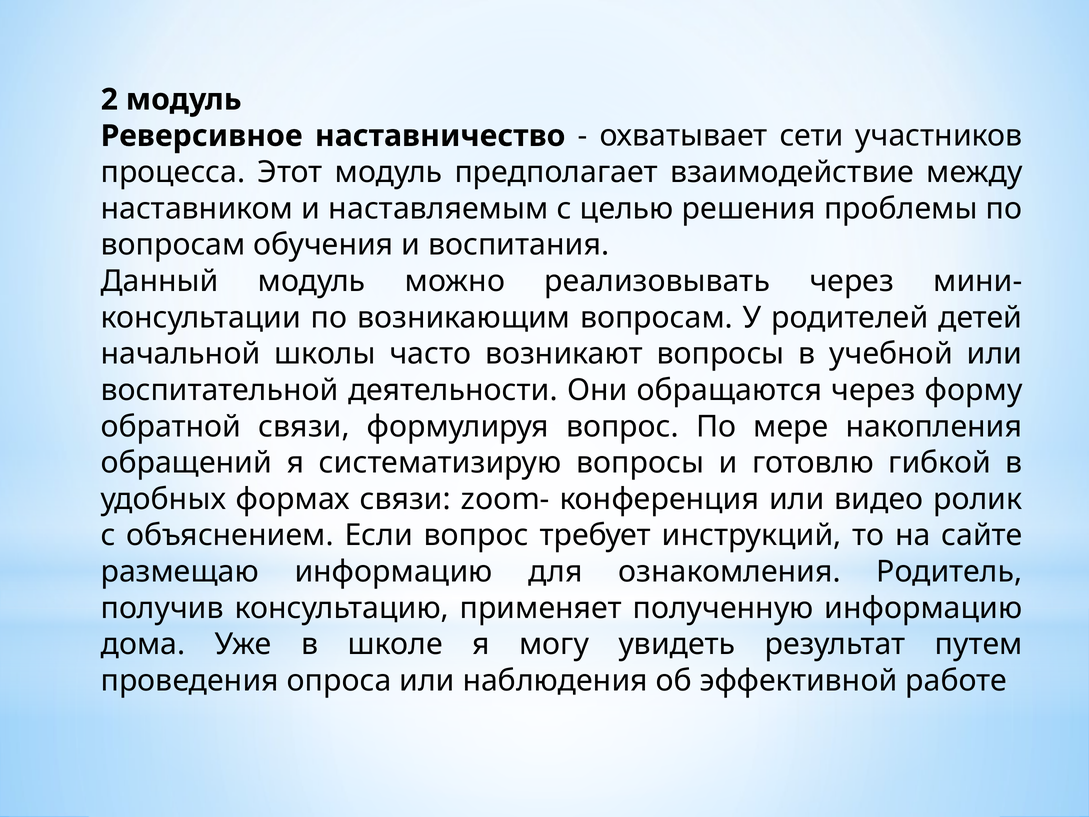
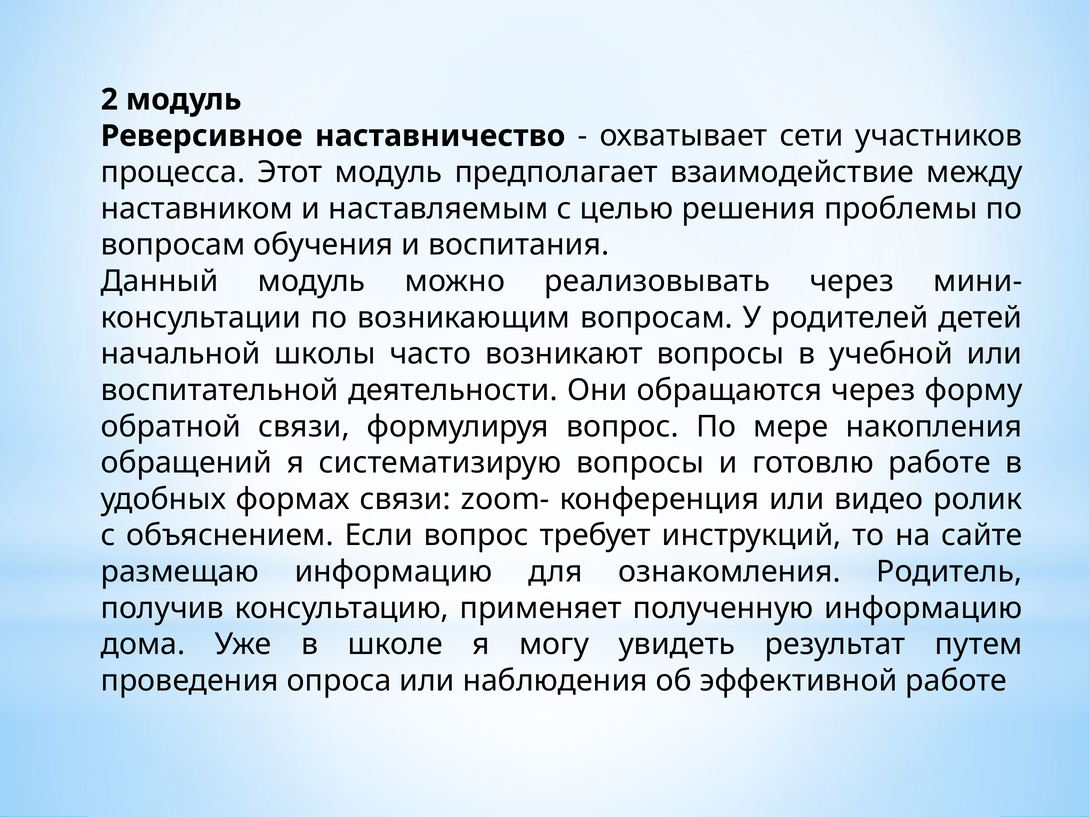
готовлю гибкой: гибкой -> работе (940, 463)
